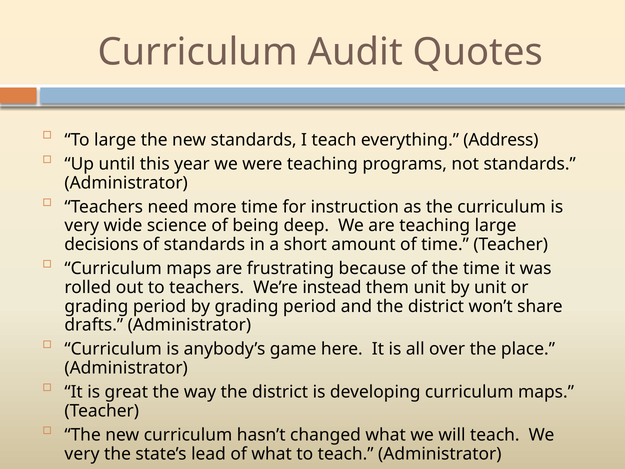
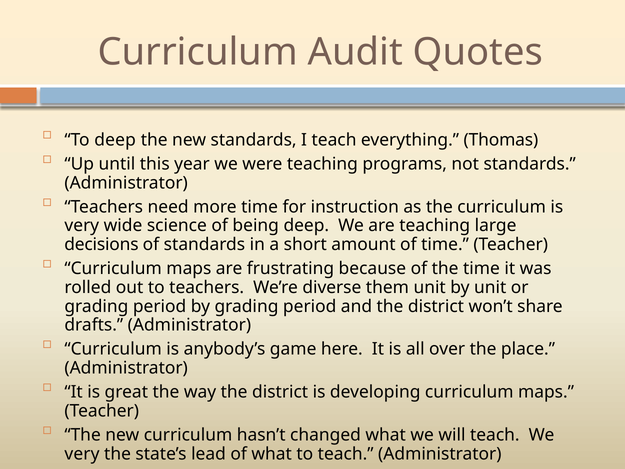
To large: large -> deep (115, 140)
Address: Address -> Thomas (501, 140)
instead: instead -> diverse (332, 287)
